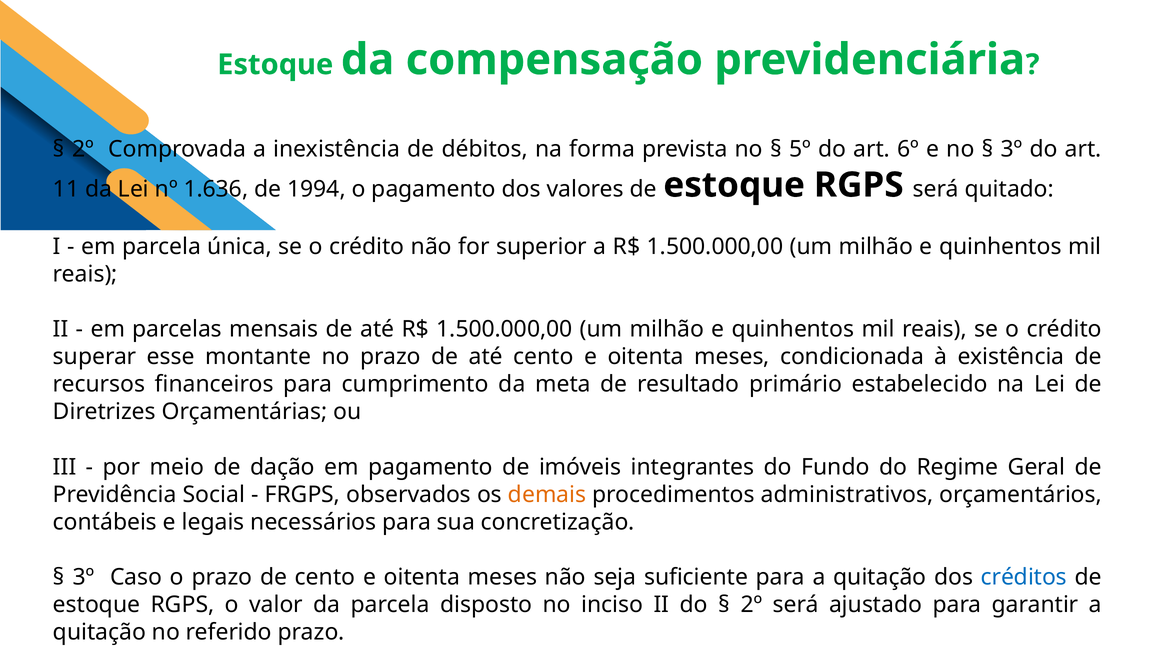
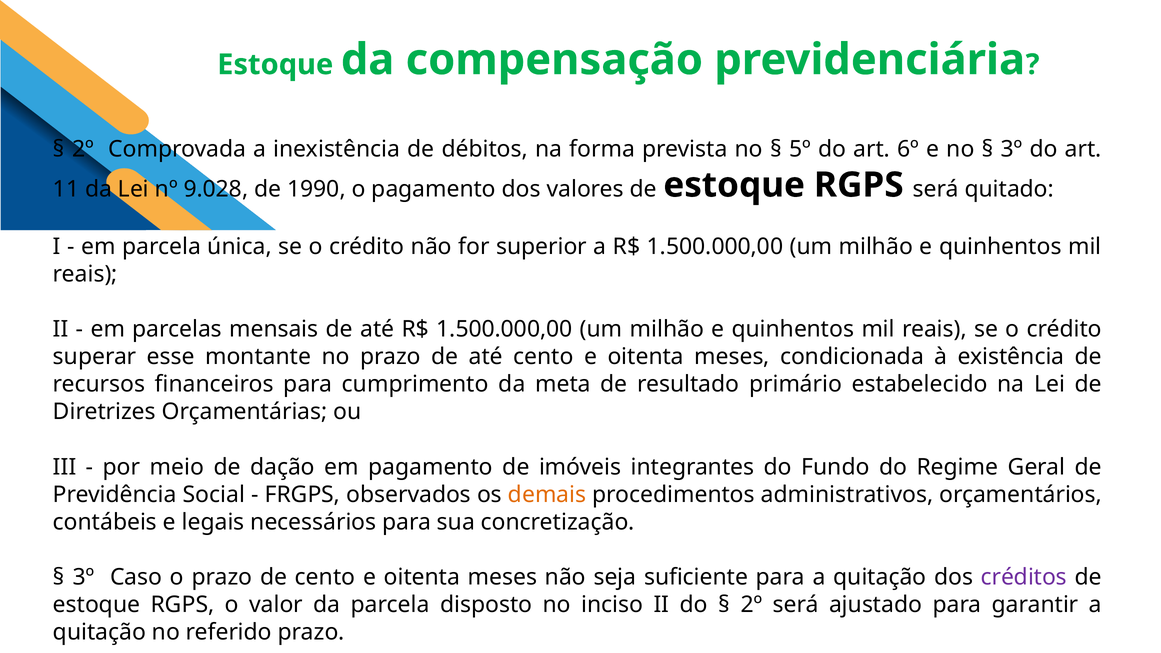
1.636: 1.636 -> 9.028 (216, 189)
1994: 1994 -> 1990 (316, 189)
créditos colour: blue -> purple (1024, 577)
